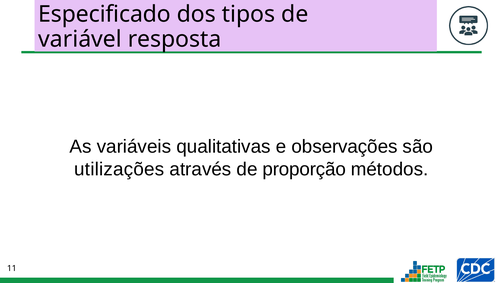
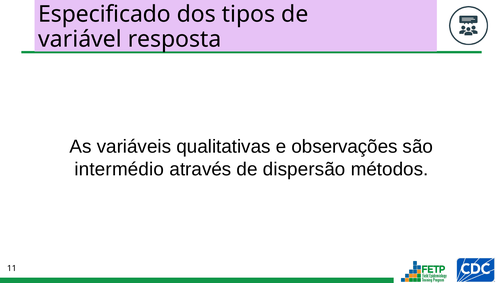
utilizações: utilizações -> intermédio (119, 169)
proporção: proporção -> dispersão (304, 169)
